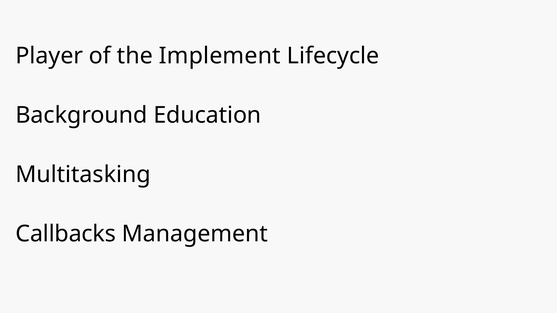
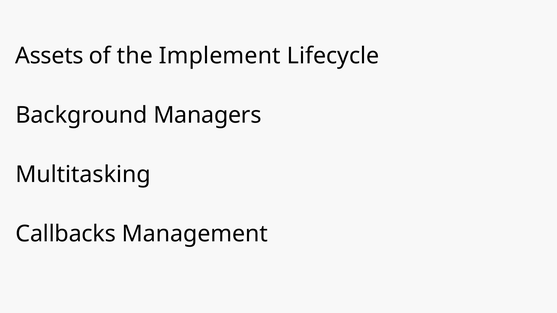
Player: Player -> Assets (49, 56)
Education: Education -> Managers (207, 115)
